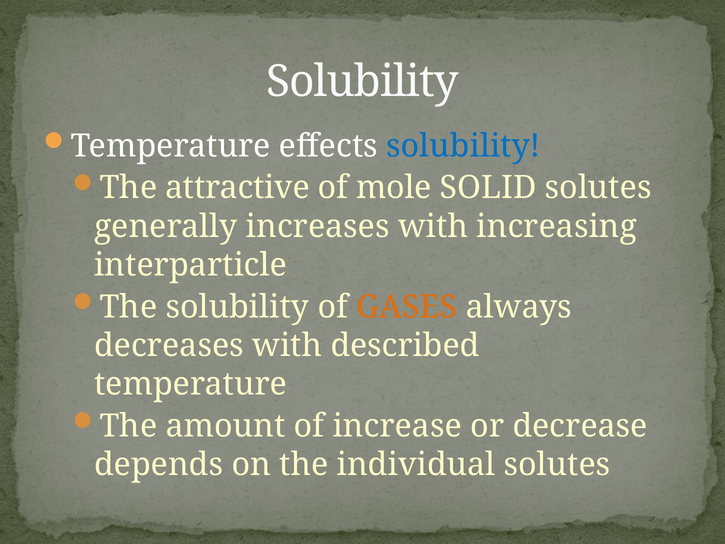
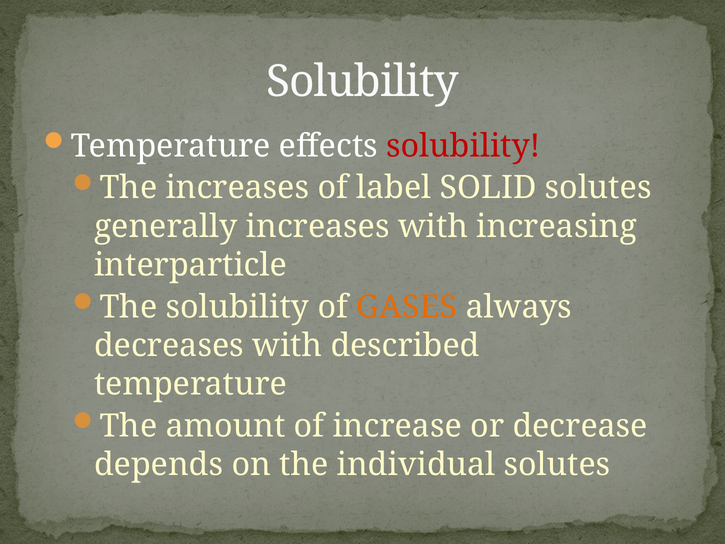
solubility colour: blue -> red (463, 146)
The attractive: attractive -> increases (237, 188)
mole: mole -> label (394, 188)
